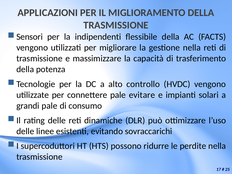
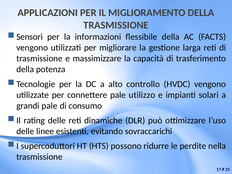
indipendenti: indipendenti -> informazioni (98, 37)
gestione nella: nella -> larga (192, 48)
evitare: evitare -> utilizzo (142, 95)
